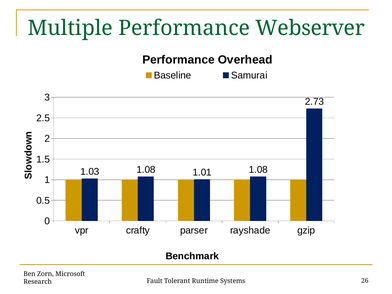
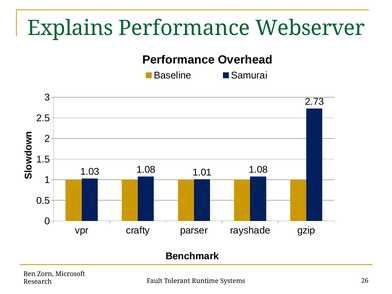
Multiple: Multiple -> Explains (70, 28)
